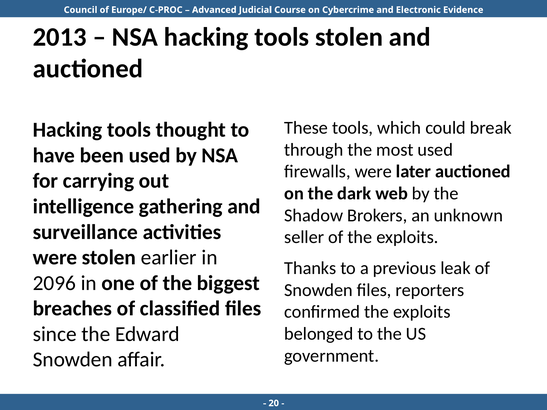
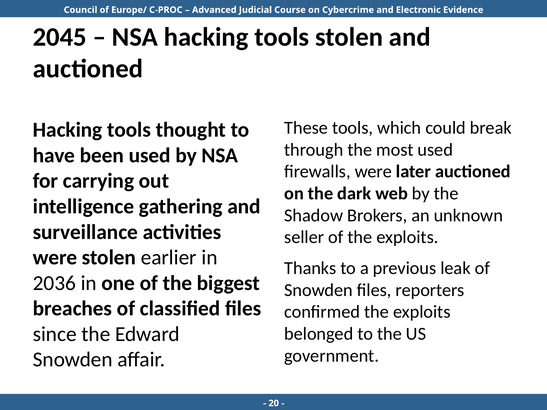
2013: 2013 -> 2045 (60, 37)
2096: 2096 -> 2036 (54, 283)
